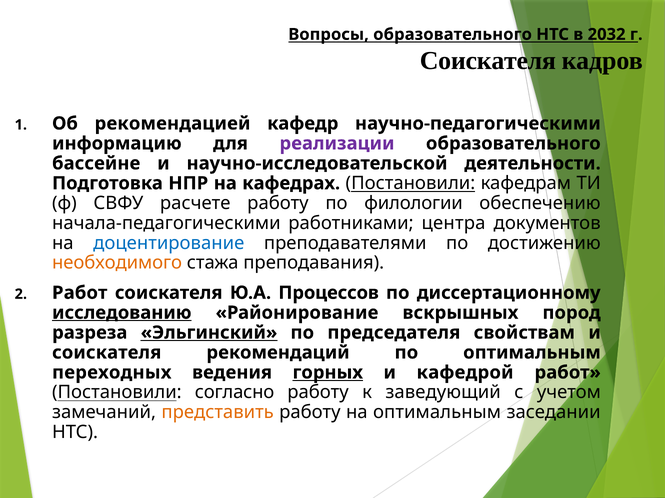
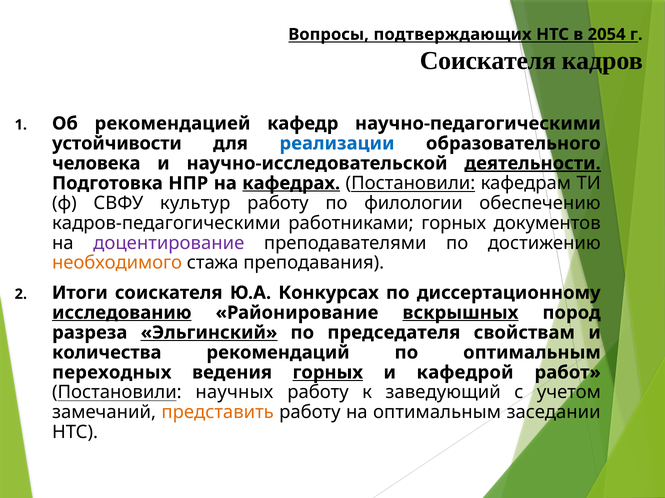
Вопросы образовательного: образовательного -> подтверждающих (453, 34)
2032: 2032 -> 2054 (607, 34)
информацию: информацию -> устойчивости (117, 144)
реализации colour: purple -> blue (337, 144)
бассейне: бассейне -> человека (96, 164)
деятельности underline: none -> present (533, 164)
кафедрах underline: none -> present (291, 184)
расчете: расчете -> культур (195, 203)
начала-педагогическими: начала-педагогическими -> кадров-педагогическими (166, 223)
работниками центра: центра -> горных (454, 223)
доцентирование colour: blue -> purple (169, 243)
Работ: Работ -> Итоги (80, 293)
Процессов: Процессов -> Конкурсах (329, 293)
вскрышных underline: none -> present (460, 313)
соискателя: соискателя -> количества (107, 353)
согласно: согласно -> научных (234, 393)
